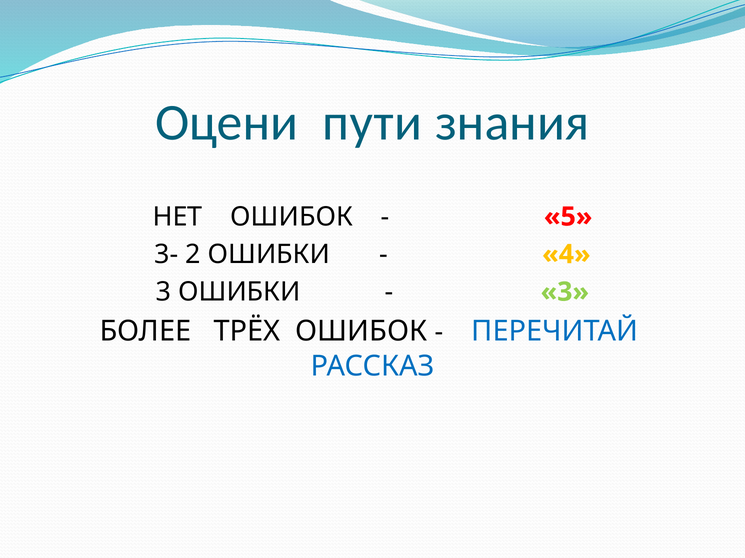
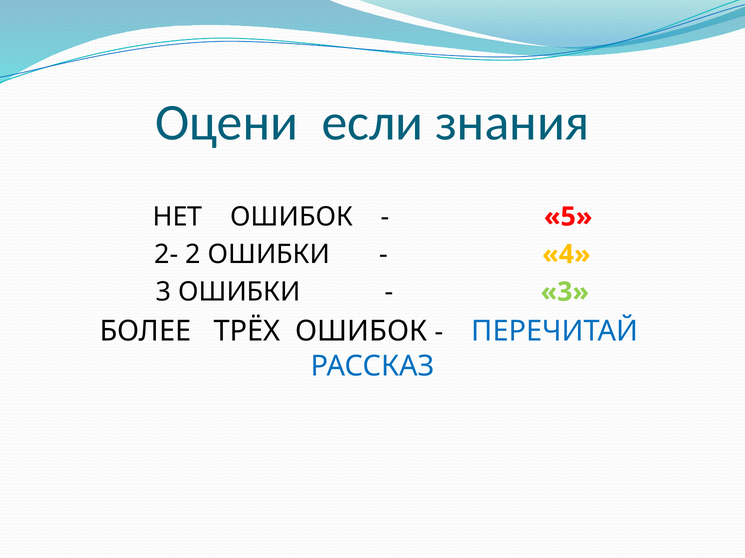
пути: пути -> если (372, 123)
3-: 3- -> 2- (166, 255)
